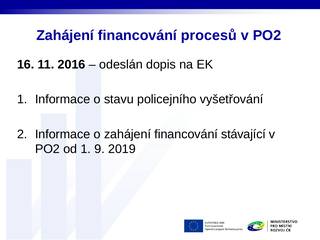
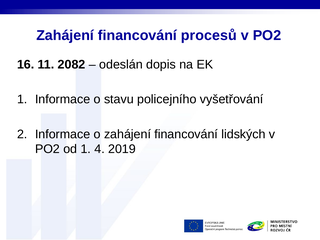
2016: 2016 -> 2082 (72, 64)
stávající: stávající -> lidských (243, 134)
9: 9 -> 4 (100, 149)
